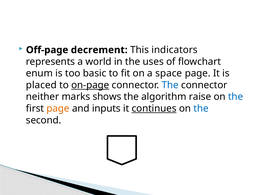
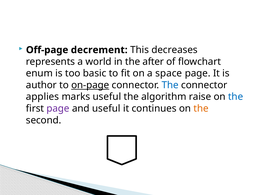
indicators: indicators -> decreases (175, 50)
uses: uses -> after (153, 62)
placed: placed -> author (41, 85)
neither: neither -> applies (42, 97)
marks shows: shows -> useful (107, 97)
page colour: orange -> purple (58, 108)
and inputs: inputs -> useful (106, 108)
continues underline: present -> none (154, 108)
the colour: blue -> orange (201, 108)
